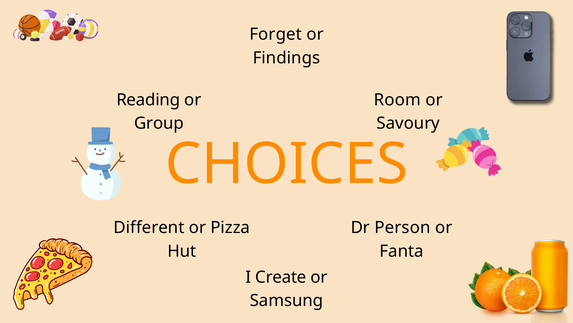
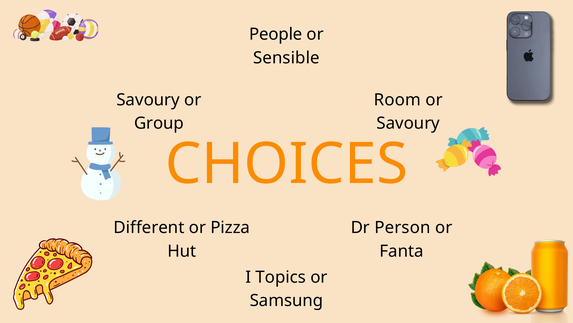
Forget: Forget -> People (276, 34)
Findings: Findings -> Sensible (286, 58)
Reading: Reading -> Savoury (148, 100)
Create: Create -> Topics (281, 277)
